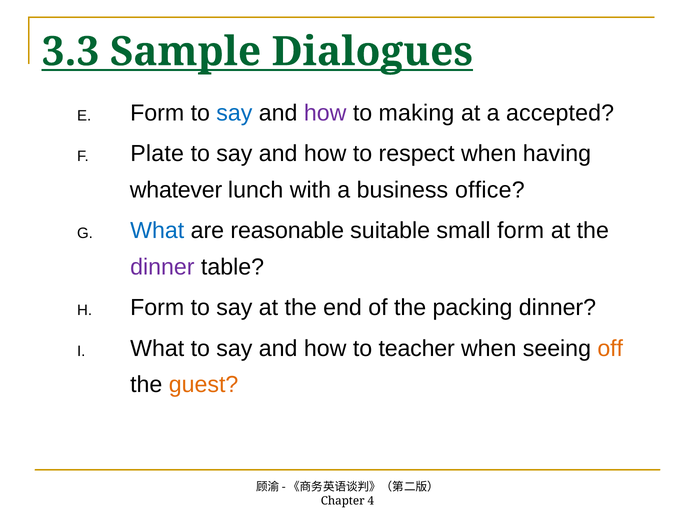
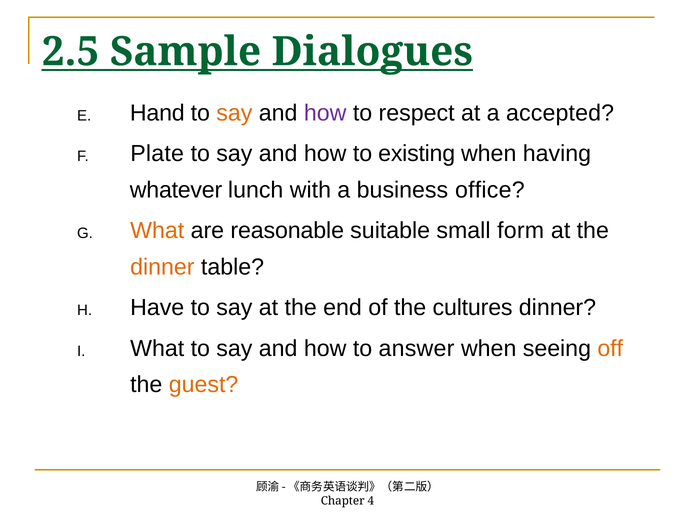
3.3: 3.3 -> 2.5 (70, 52)
Form: Form -> Hand (157, 113)
say colour: blue -> orange (234, 113)
making: making -> respect (417, 113)
respect: respect -> existing (417, 154)
What colour: blue -> orange (157, 230)
dinner colour: purple -> orange (162, 267)
Form: Form -> Have (157, 307)
packing: packing -> cultures (473, 307)
teacher: teacher -> answer (416, 348)
